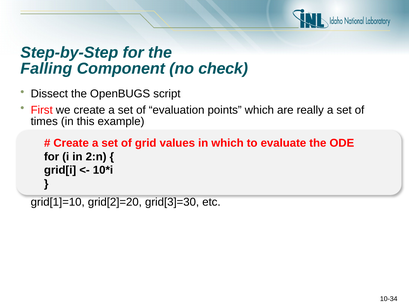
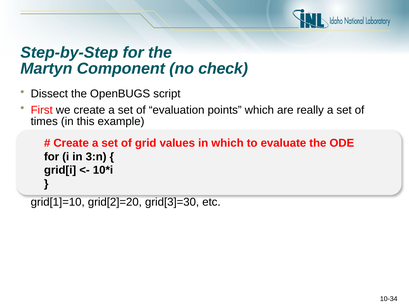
Falling: Falling -> Martyn (46, 69)
2:n: 2:n -> 3:n (96, 157)
